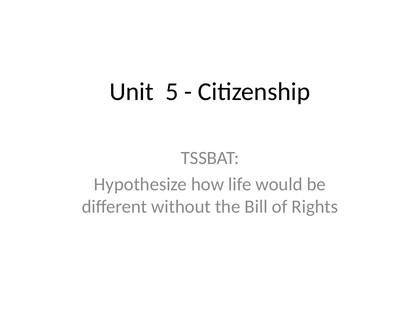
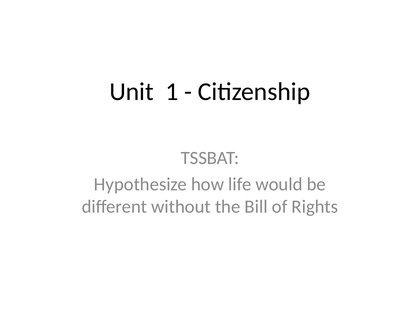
5: 5 -> 1 (172, 92)
